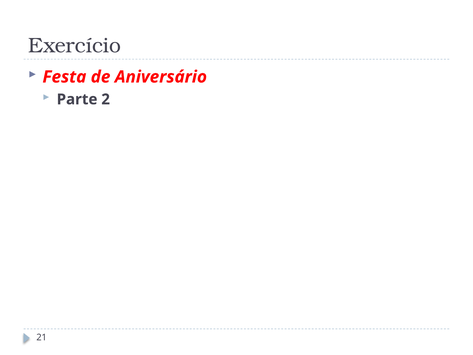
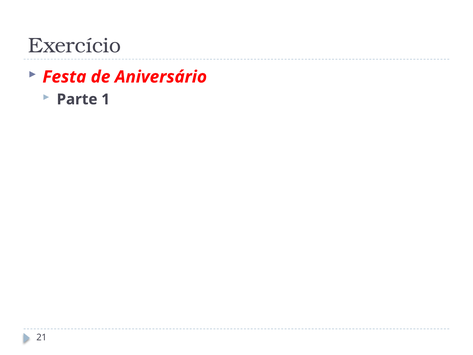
2: 2 -> 1 (106, 99)
